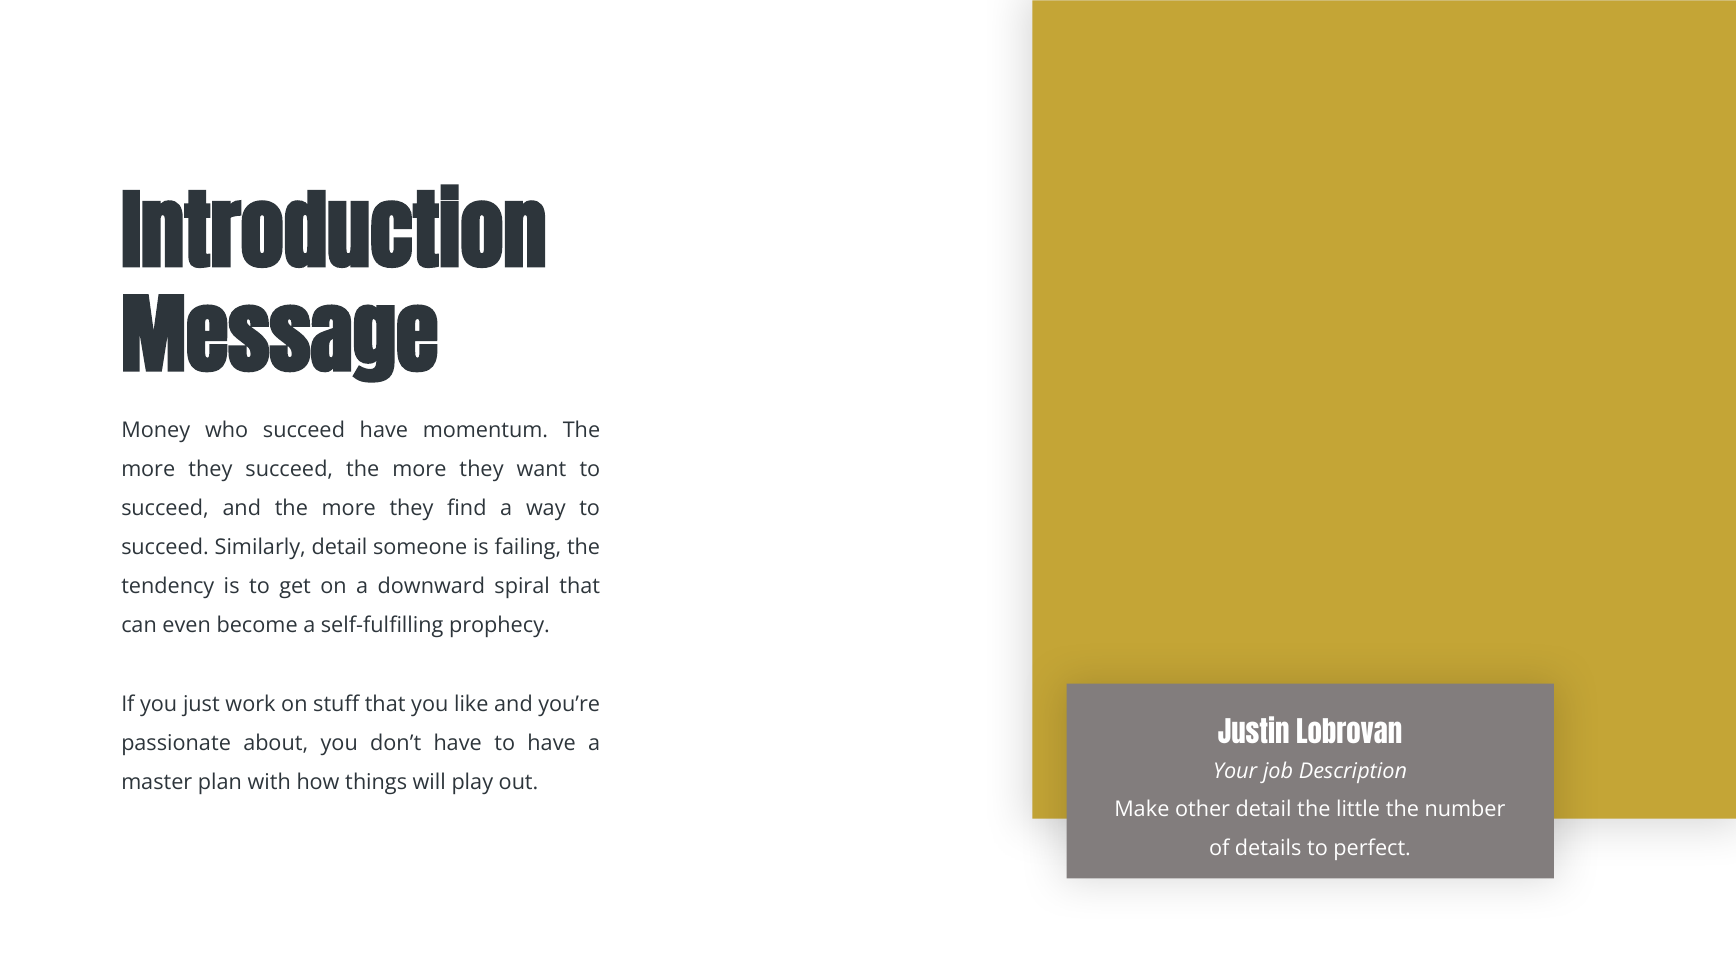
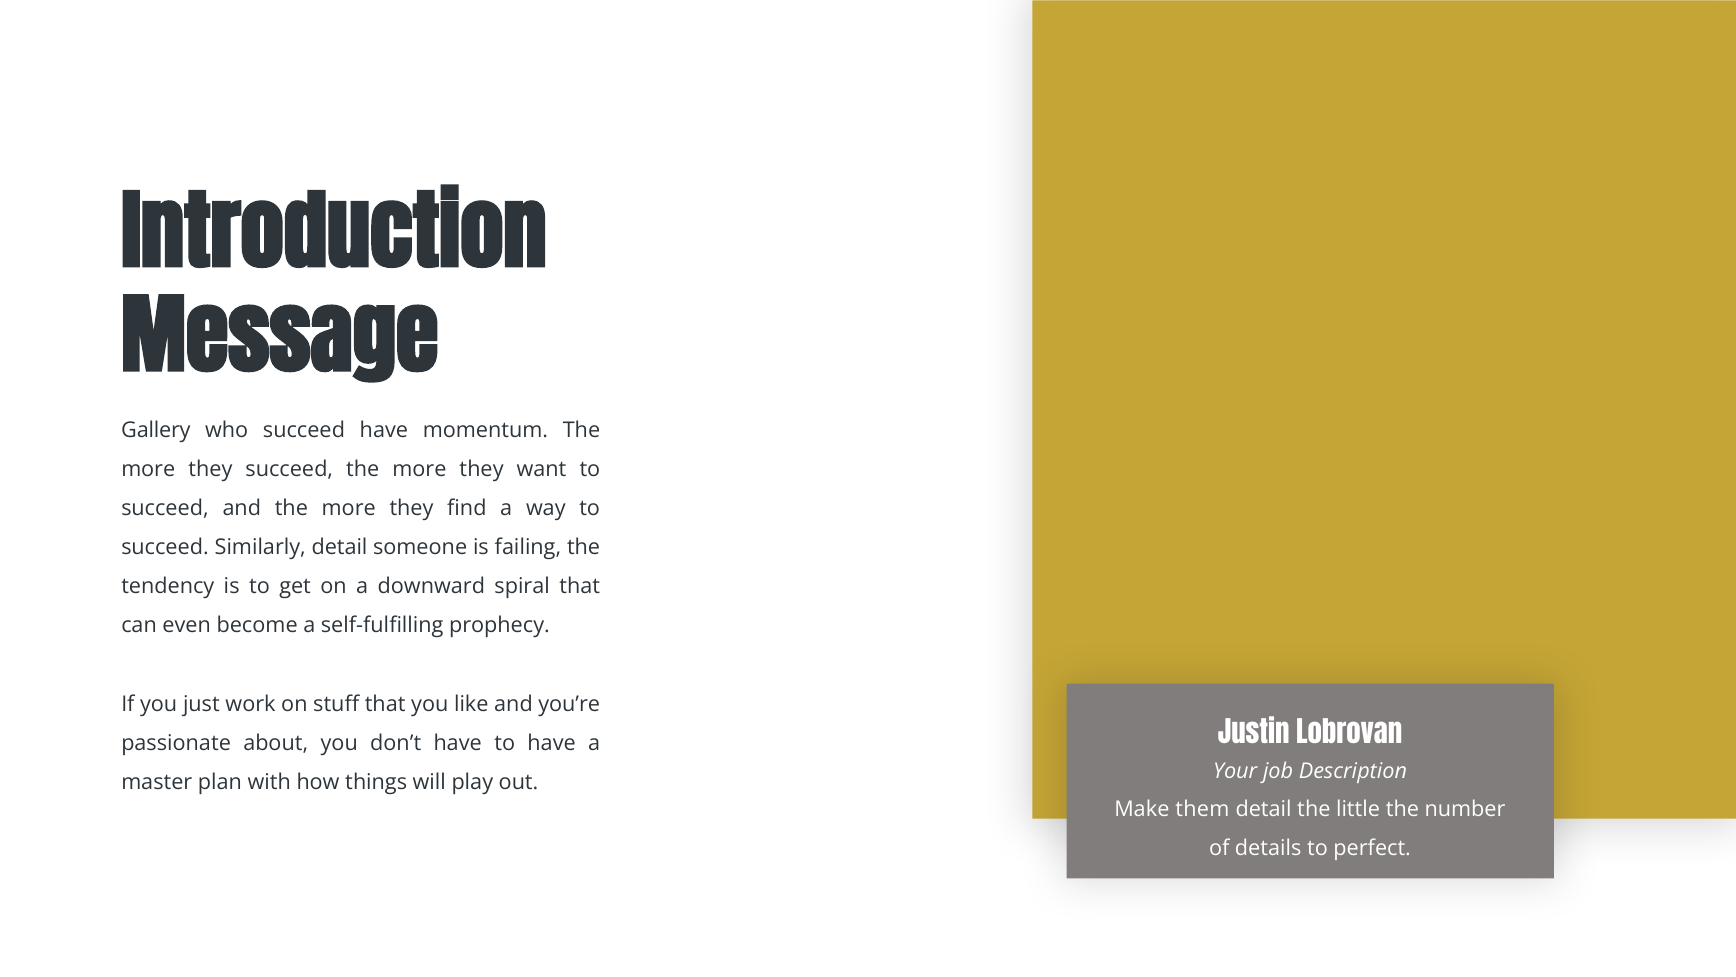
Money: Money -> Gallery (156, 430)
other: other -> them (1202, 809)
